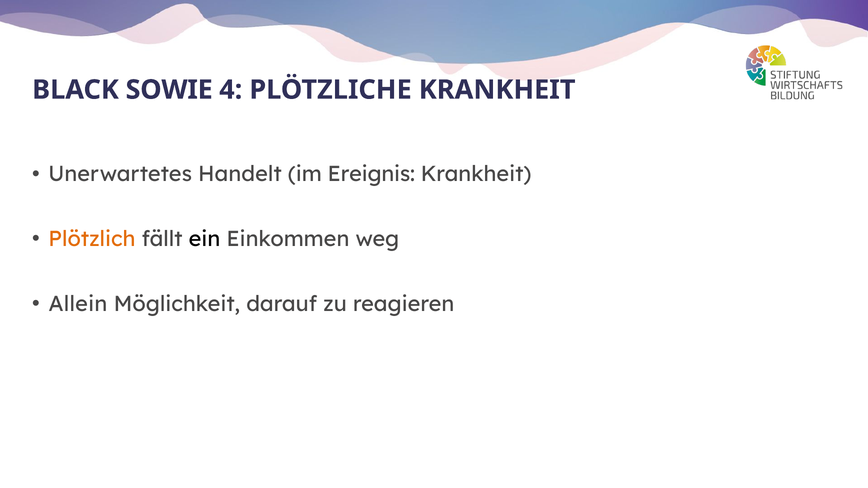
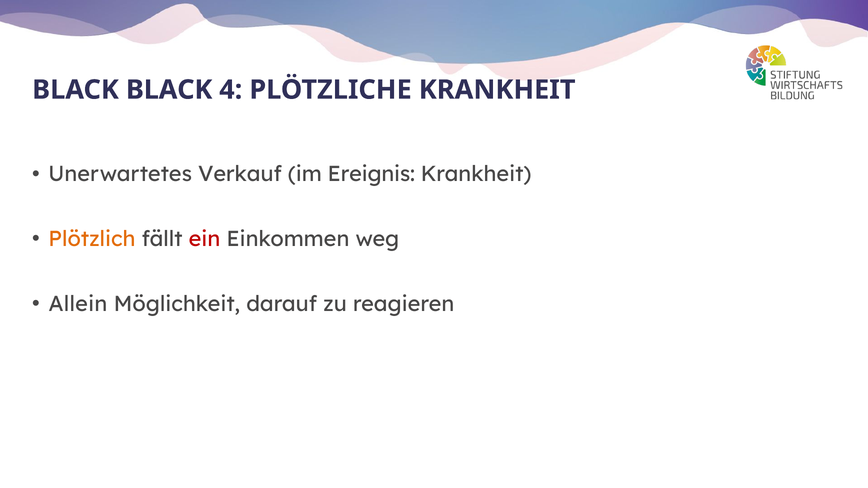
BLACK SOWIE: SOWIE -> BLACK (169, 90)
Handelt: Handelt -> Verkauf (240, 174)
ein colour: black -> red (204, 239)
